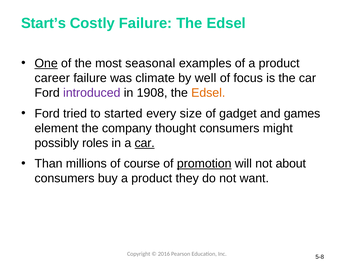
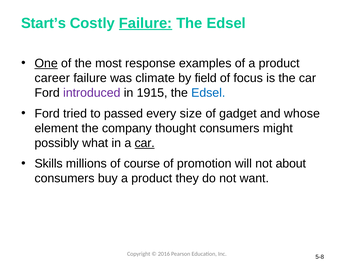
Failure underline: none -> present (146, 23)
seasonal: seasonal -> response (150, 63)
well: well -> field (206, 78)
1908: 1908 -> 1915 (152, 93)
Edsel colour: orange -> blue (208, 93)
started: started -> passed (123, 113)
games: games -> whose (302, 113)
roles: roles -> what (95, 143)
Than: Than -> Skills (49, 163)
promotion underline: present -> none (204, 163)
